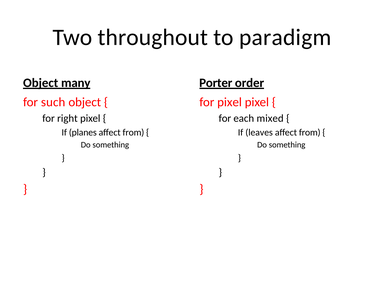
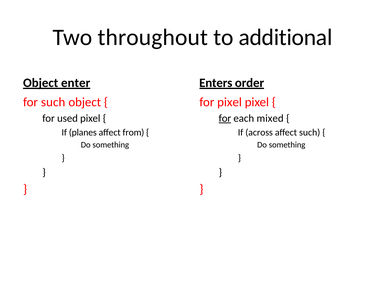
paradigm: paradigm -> additional (285, 37)
many: many -> enter (76, 83)
Porter: Porter -> Enters (216, 83)
right: right -> used (67, 118)
for underline: none -> present (225, 118)
leaves: leaves -> across (259, 132)
from: from -> such (310, 132)
